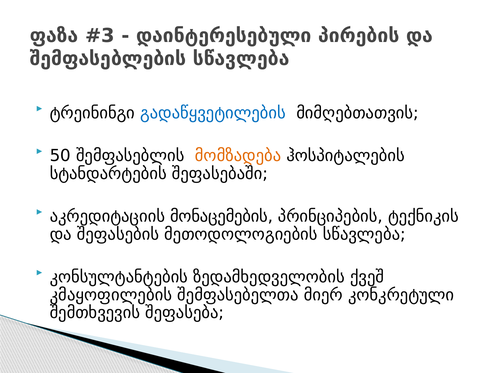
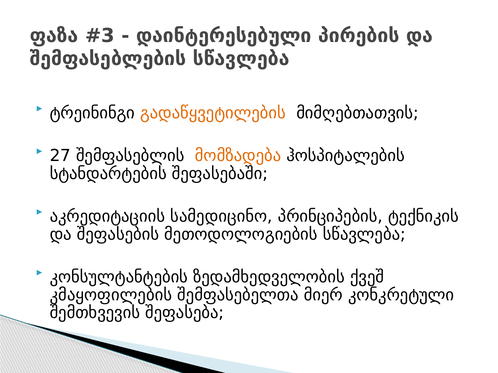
გადაწყვეტილების colour: blue -> orange (213, 113)
50: 50 -> 27 (60, 156)
მონაცემების: მონაცემების -> სამედიცინო (221, 217)
